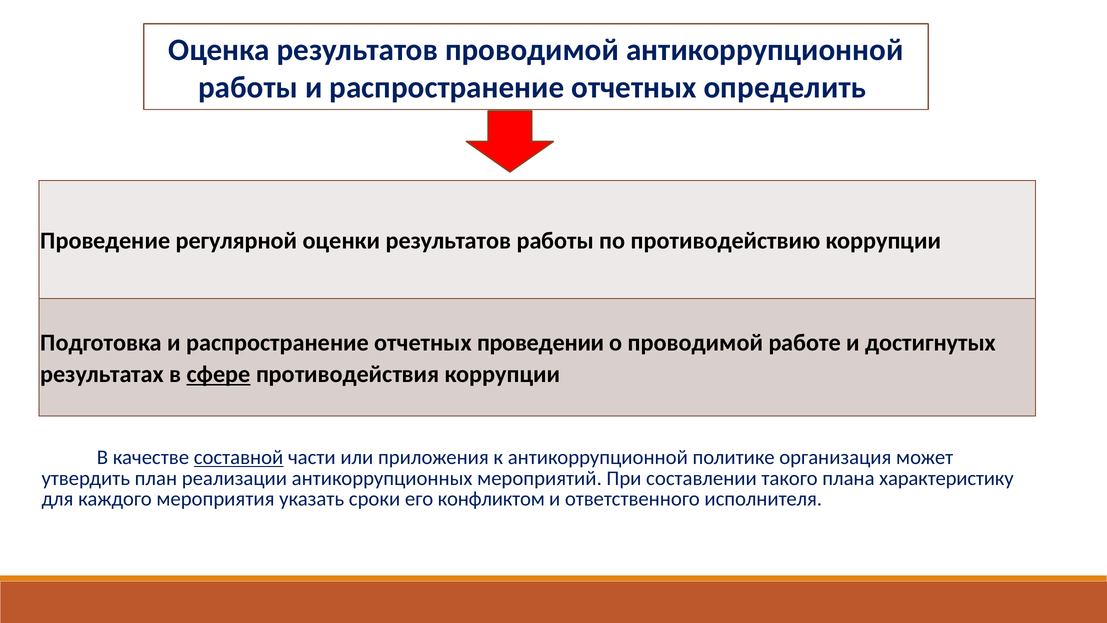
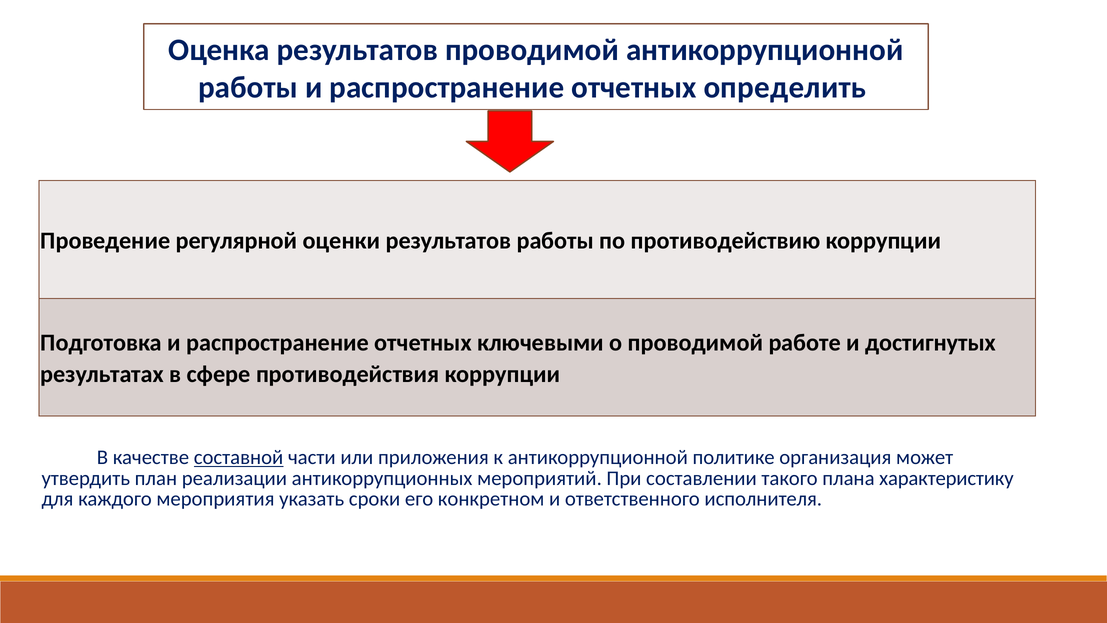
проведении: проведении -> ключевыми (541, 343)
сфере underline: present -> none (219, 374)
конфликтом: конфликтом -> конкретном (491, 499)
